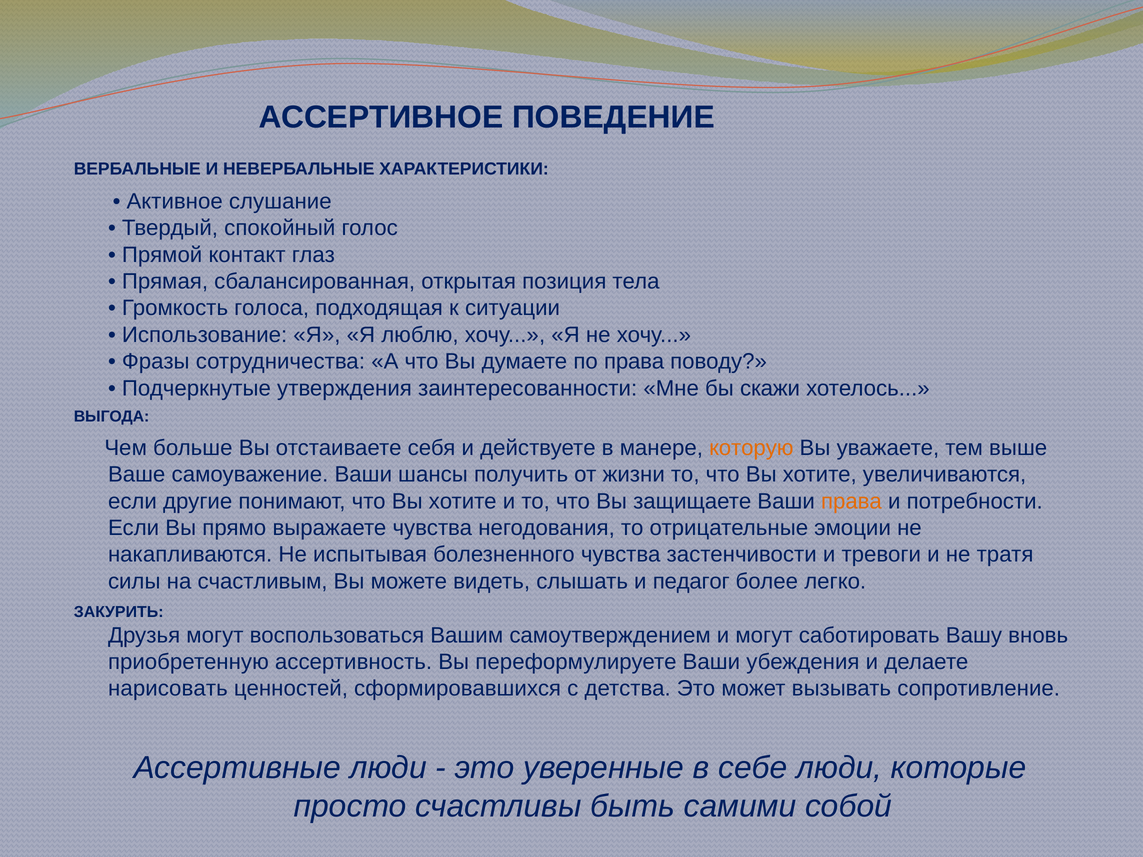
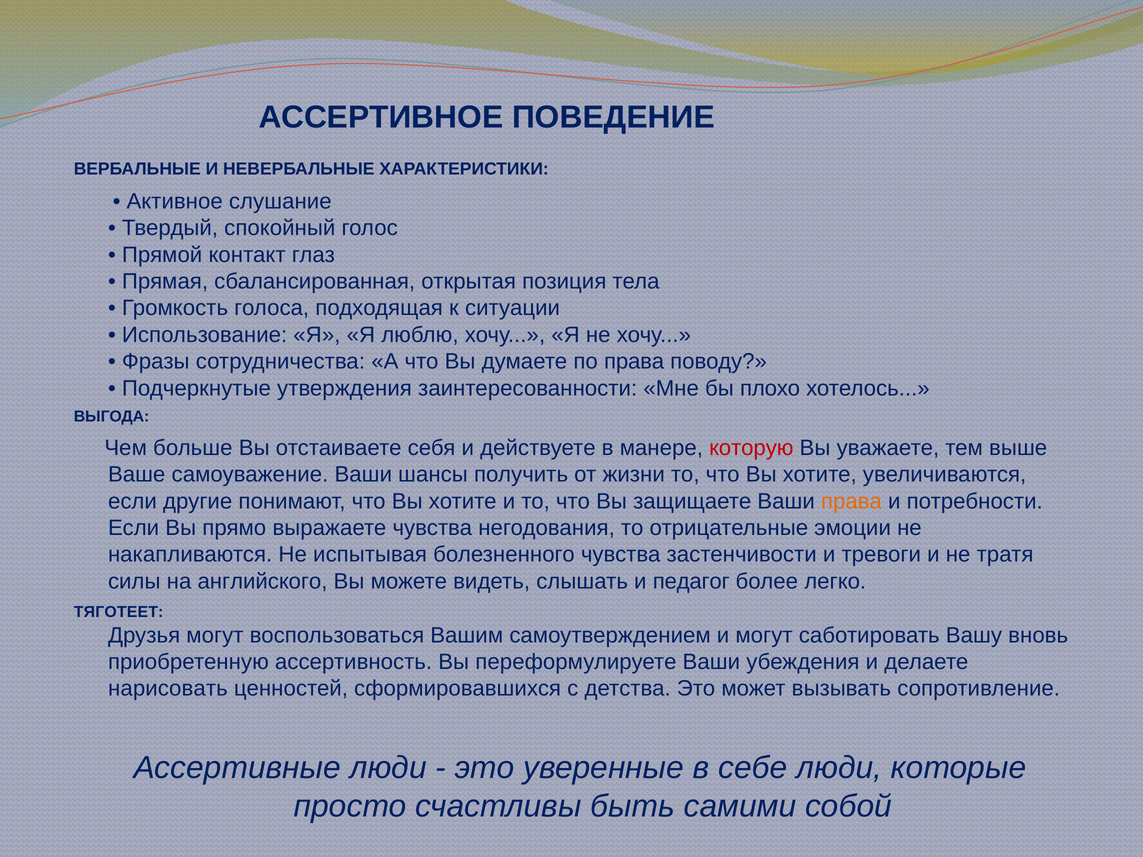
скажи: скажи -> плохо (770, 388)
которую colour: orange -> red (751, 448)
счастливым: счастливым -> английского (262, 581)
ЗАКУРИТЬ: ЗАКУРИТЬ -> ТЯГОТЕЕТ (119, 612)
